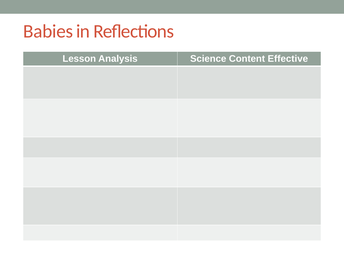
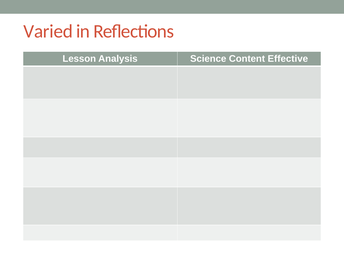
Babies: Babies -> Varied (48, 31)
